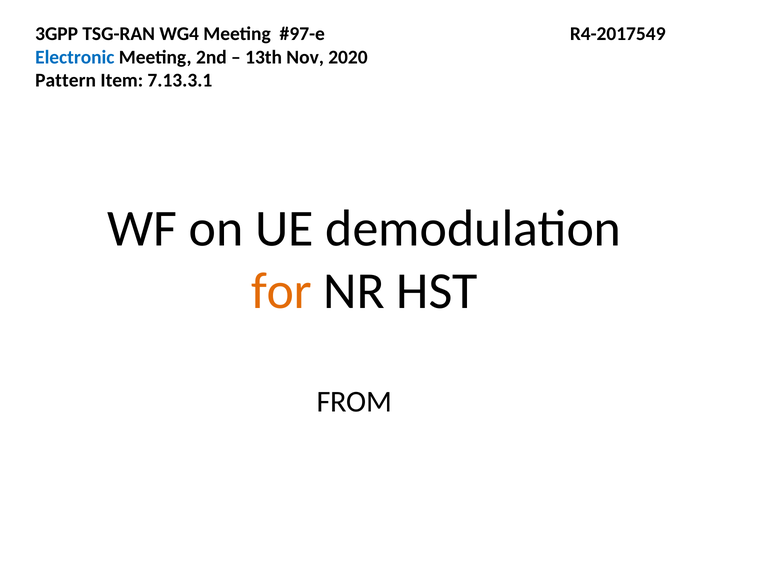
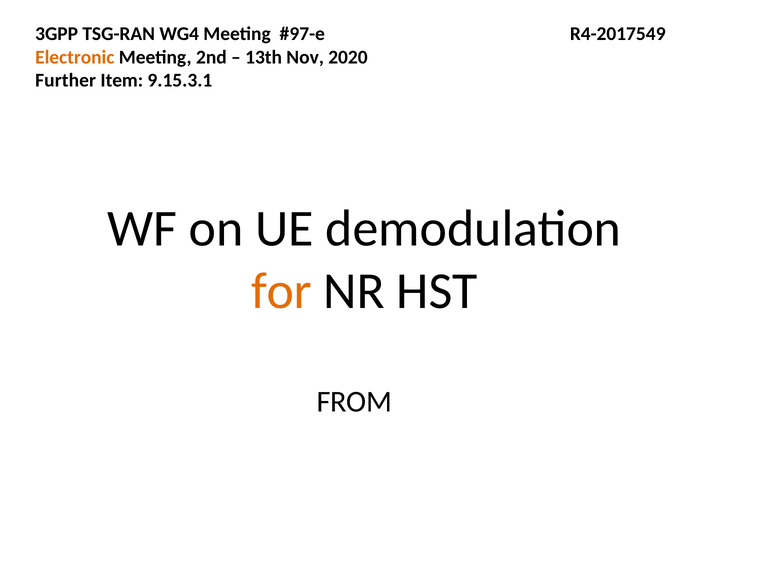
Electronic colour: blue -> orange (75, 57)
Pattern: Pattern -> Further (66, 80)
7.13.3.1: 7.13.3.1 -> 9.15.3.1 (180, 80)
